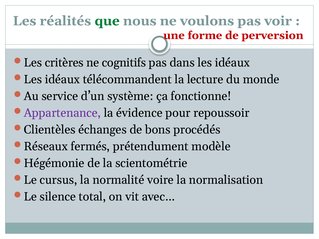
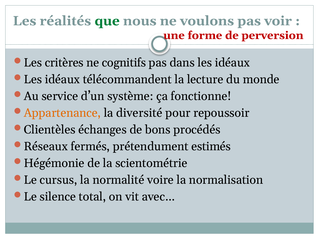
Appartenance colour: purple -> orange (62, 113)
évidence: évidence -> diversité (139, 113)
modèle: modèle -> estimés (211, 147)
